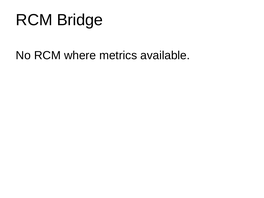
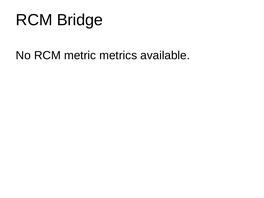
where: where -> metric (80, 55)
